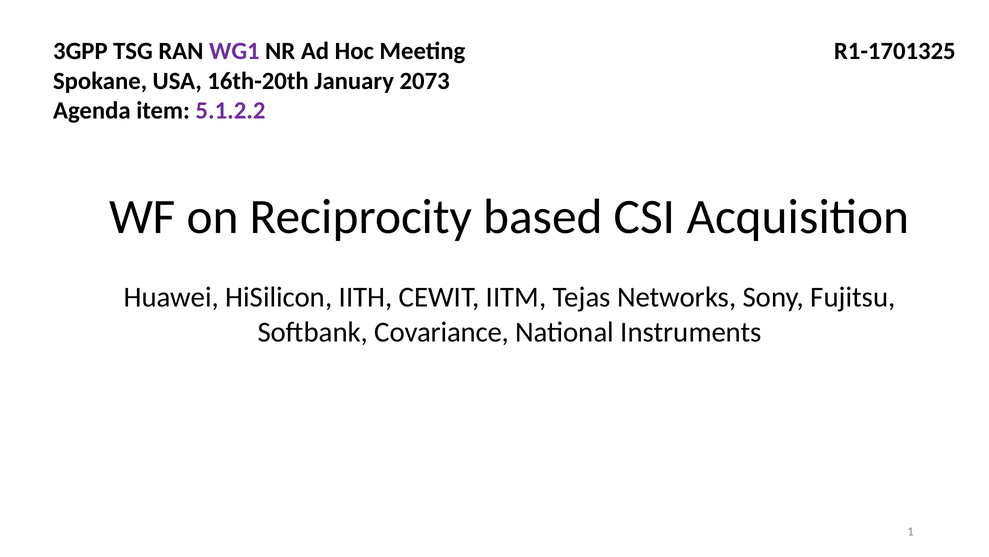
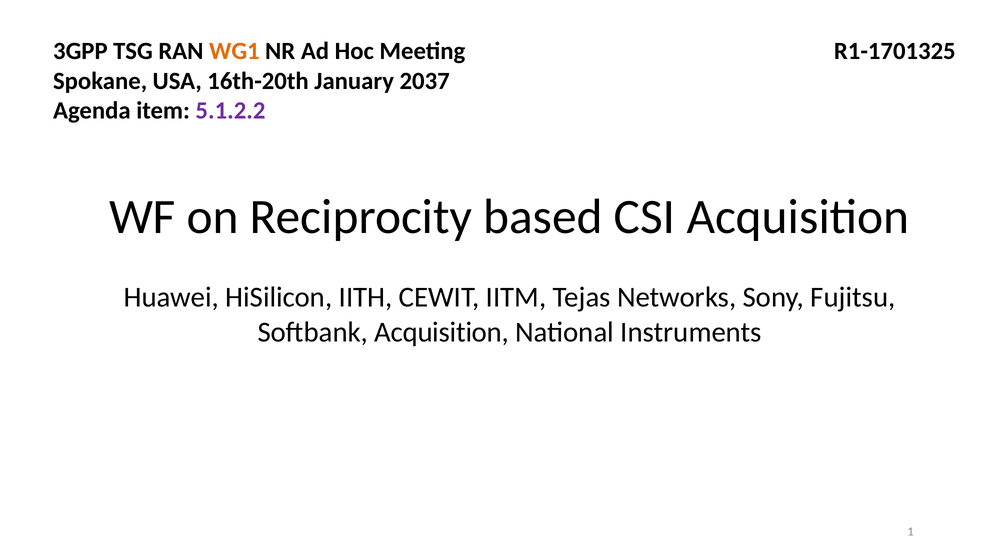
WG1 colour: purple -> orange (234, 51)
2073: 2073 -> 2037 (425, 81)
Softbank Covariance: Covariance -> Acquisition (442, 332)
